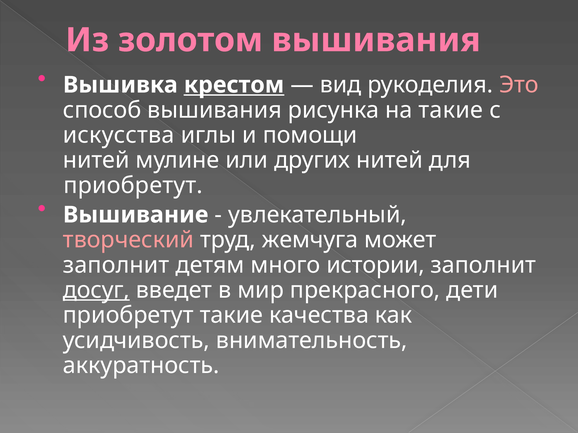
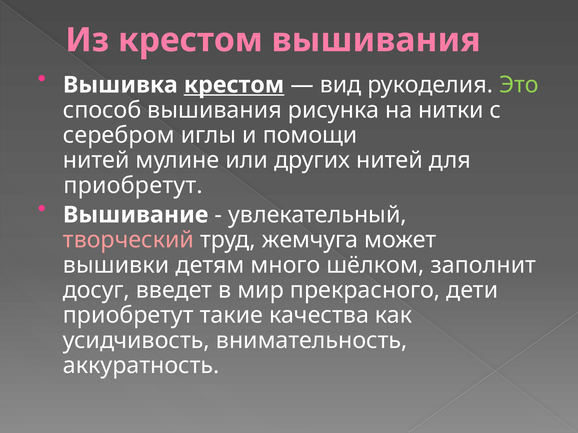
Из золотом: золотом -> крестом (190, 40)
Это colour: pink -> light green (519, 85)
на такие: такие -> нитки (451, 110)
искусства: искусства -> серебром (119, 135)
заполнит: заполнит -> вышивки (116, 265)
истории: истории -> шёлком (375, 265)
досуг underline: present -> none (96, 290)
